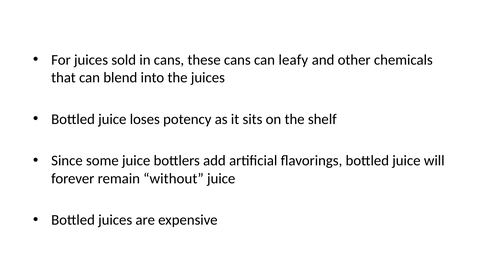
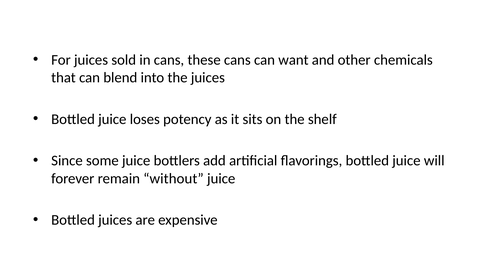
leafy: leafy -> want (293, 60)
